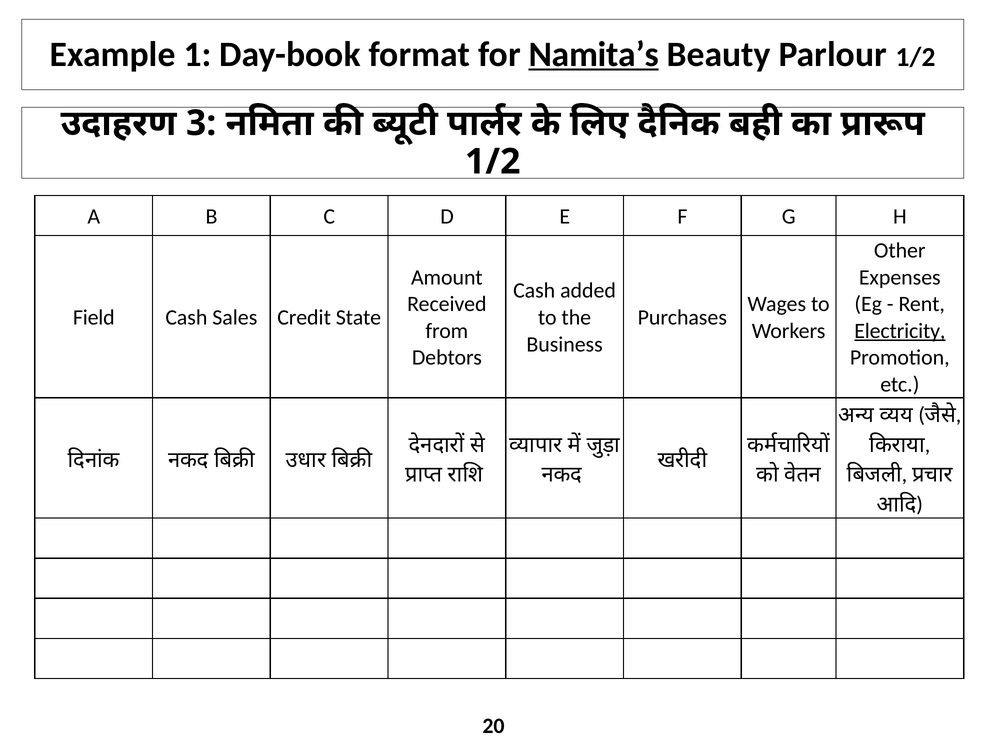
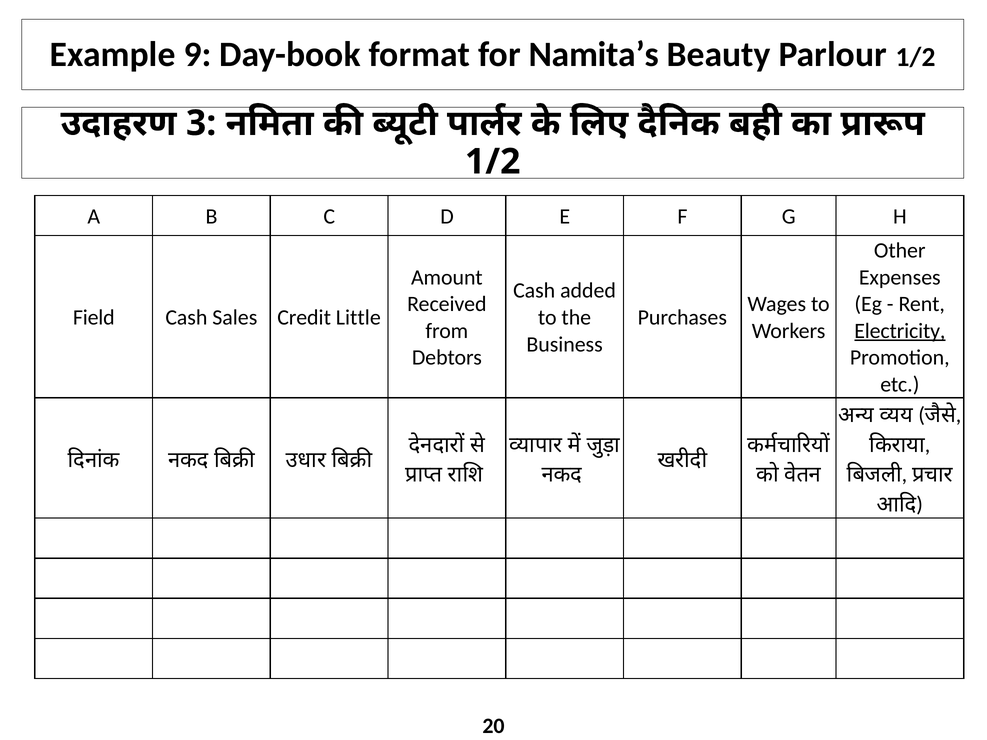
1: 1 -> 9 (197, 54)
Namita’s underline: present -> none (594, 54)
State: State -> Little (358, 318)
